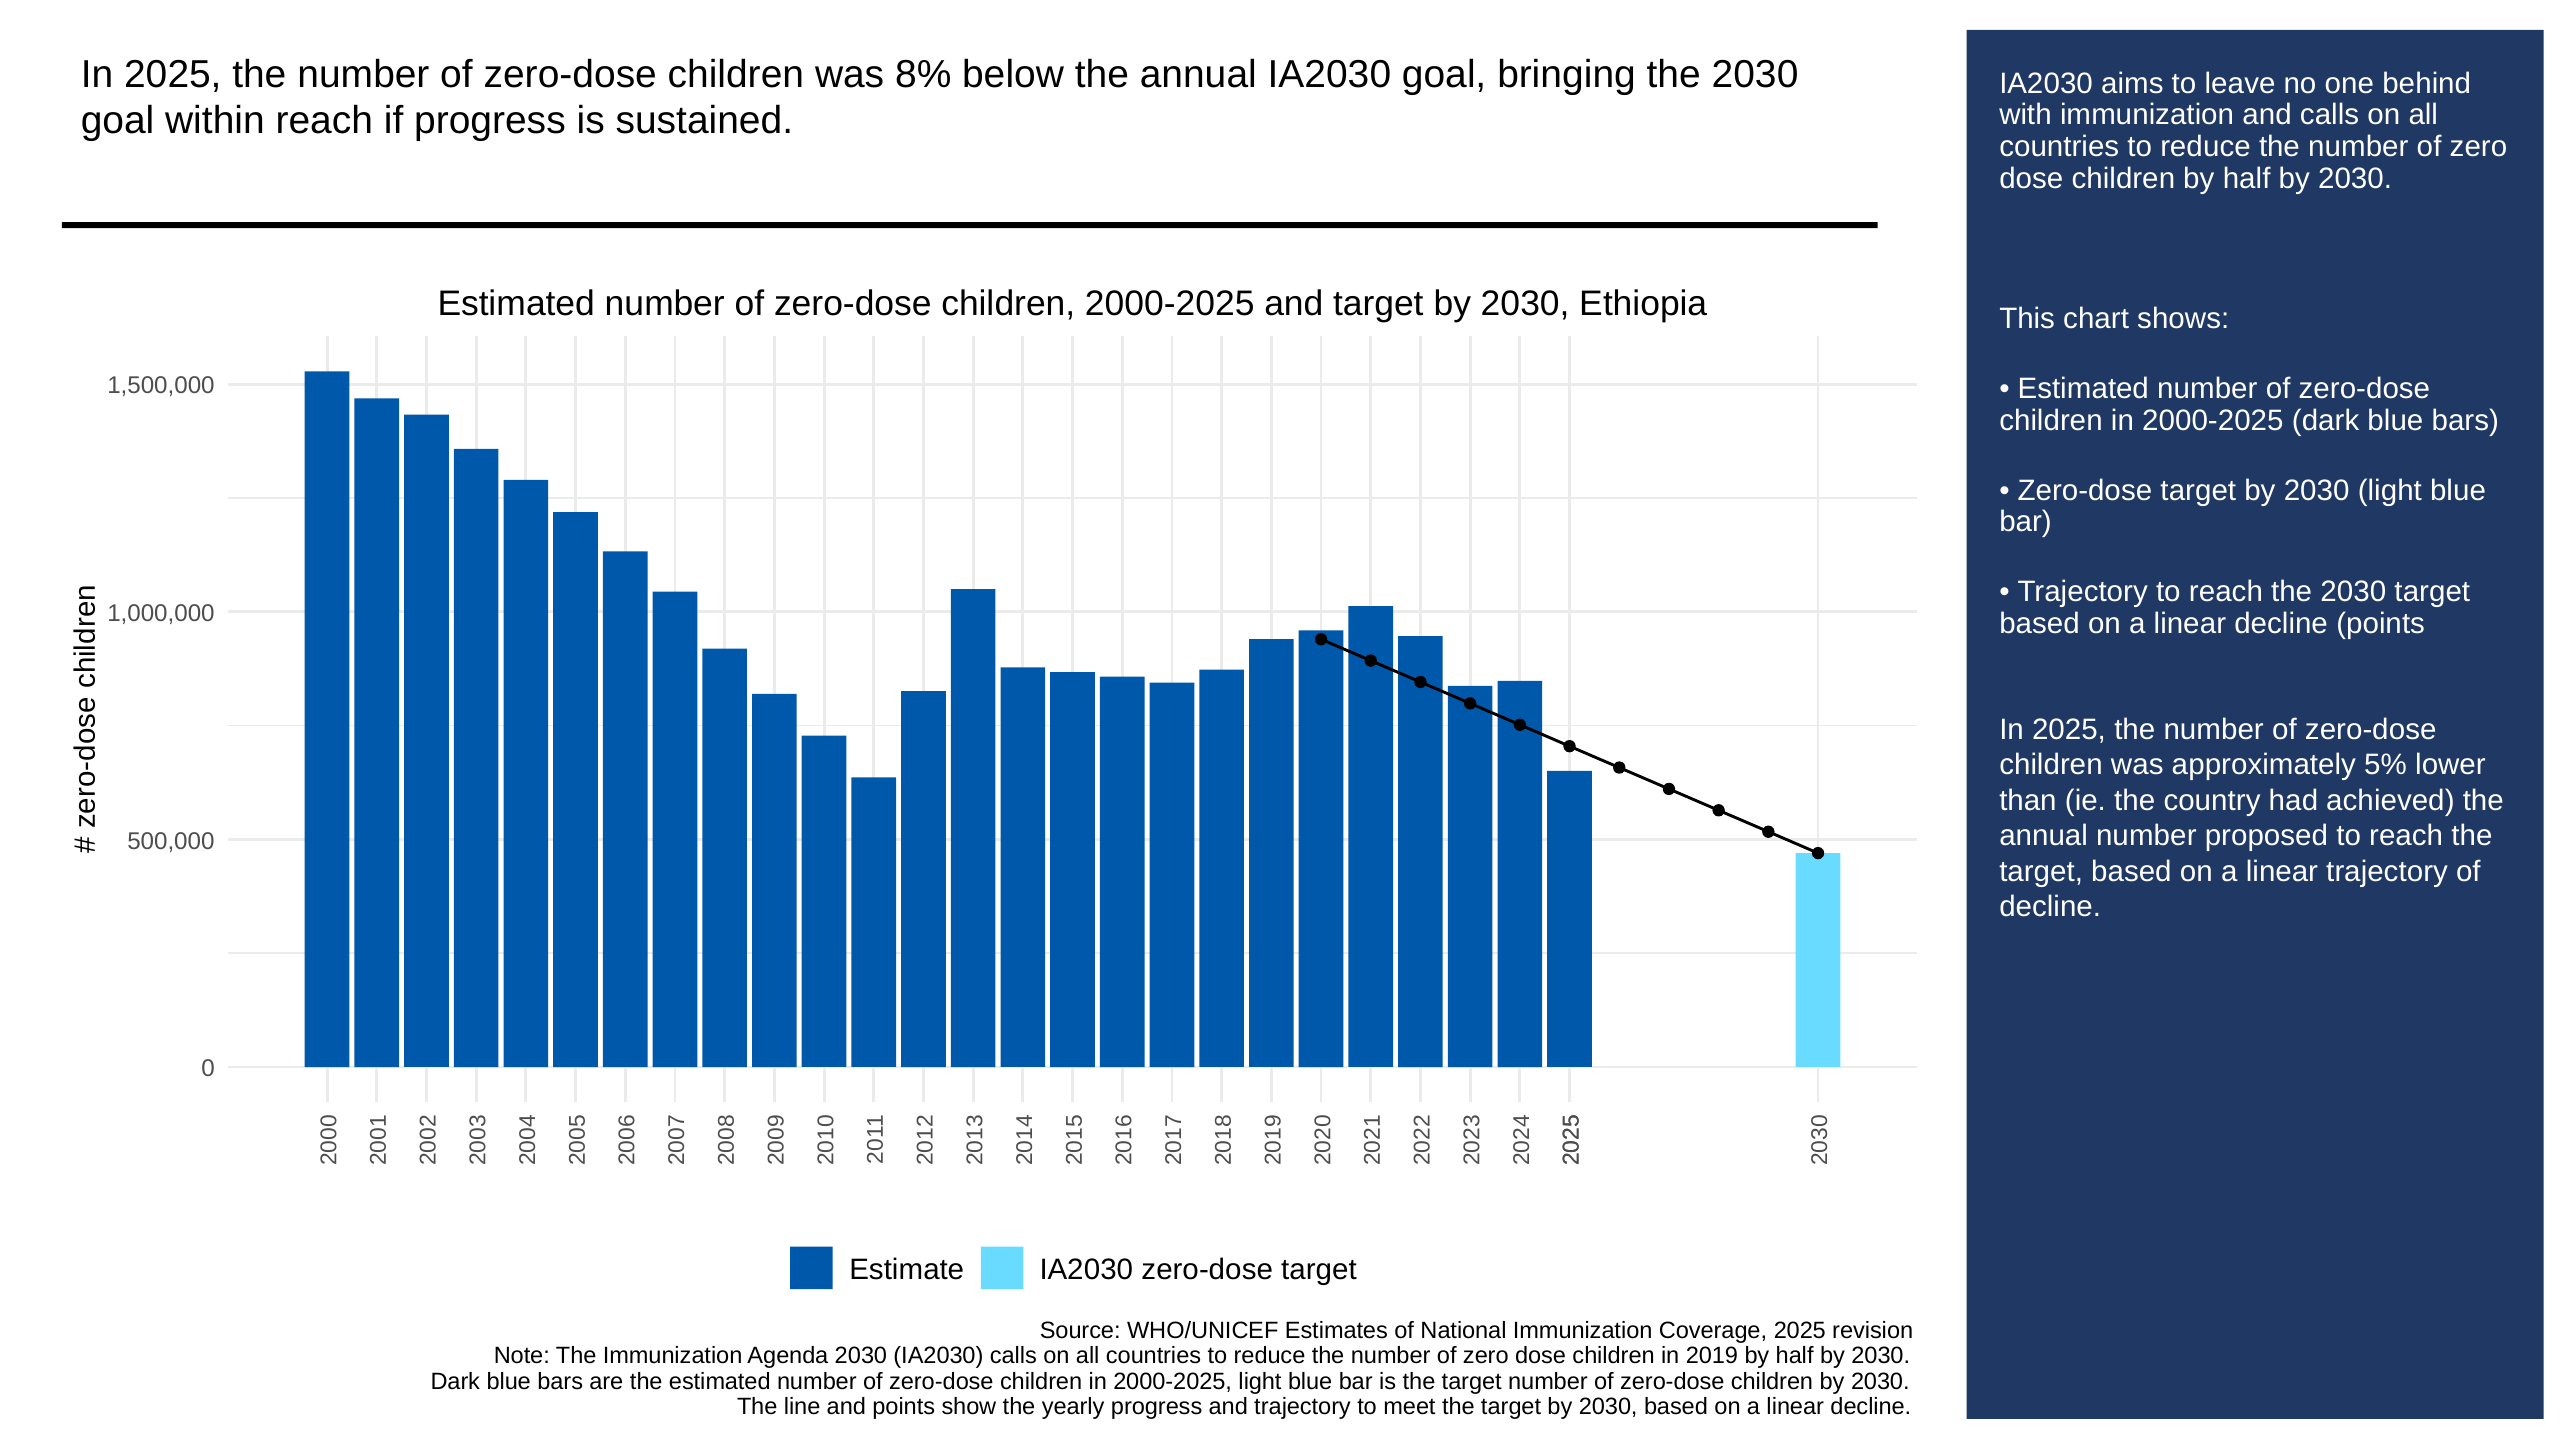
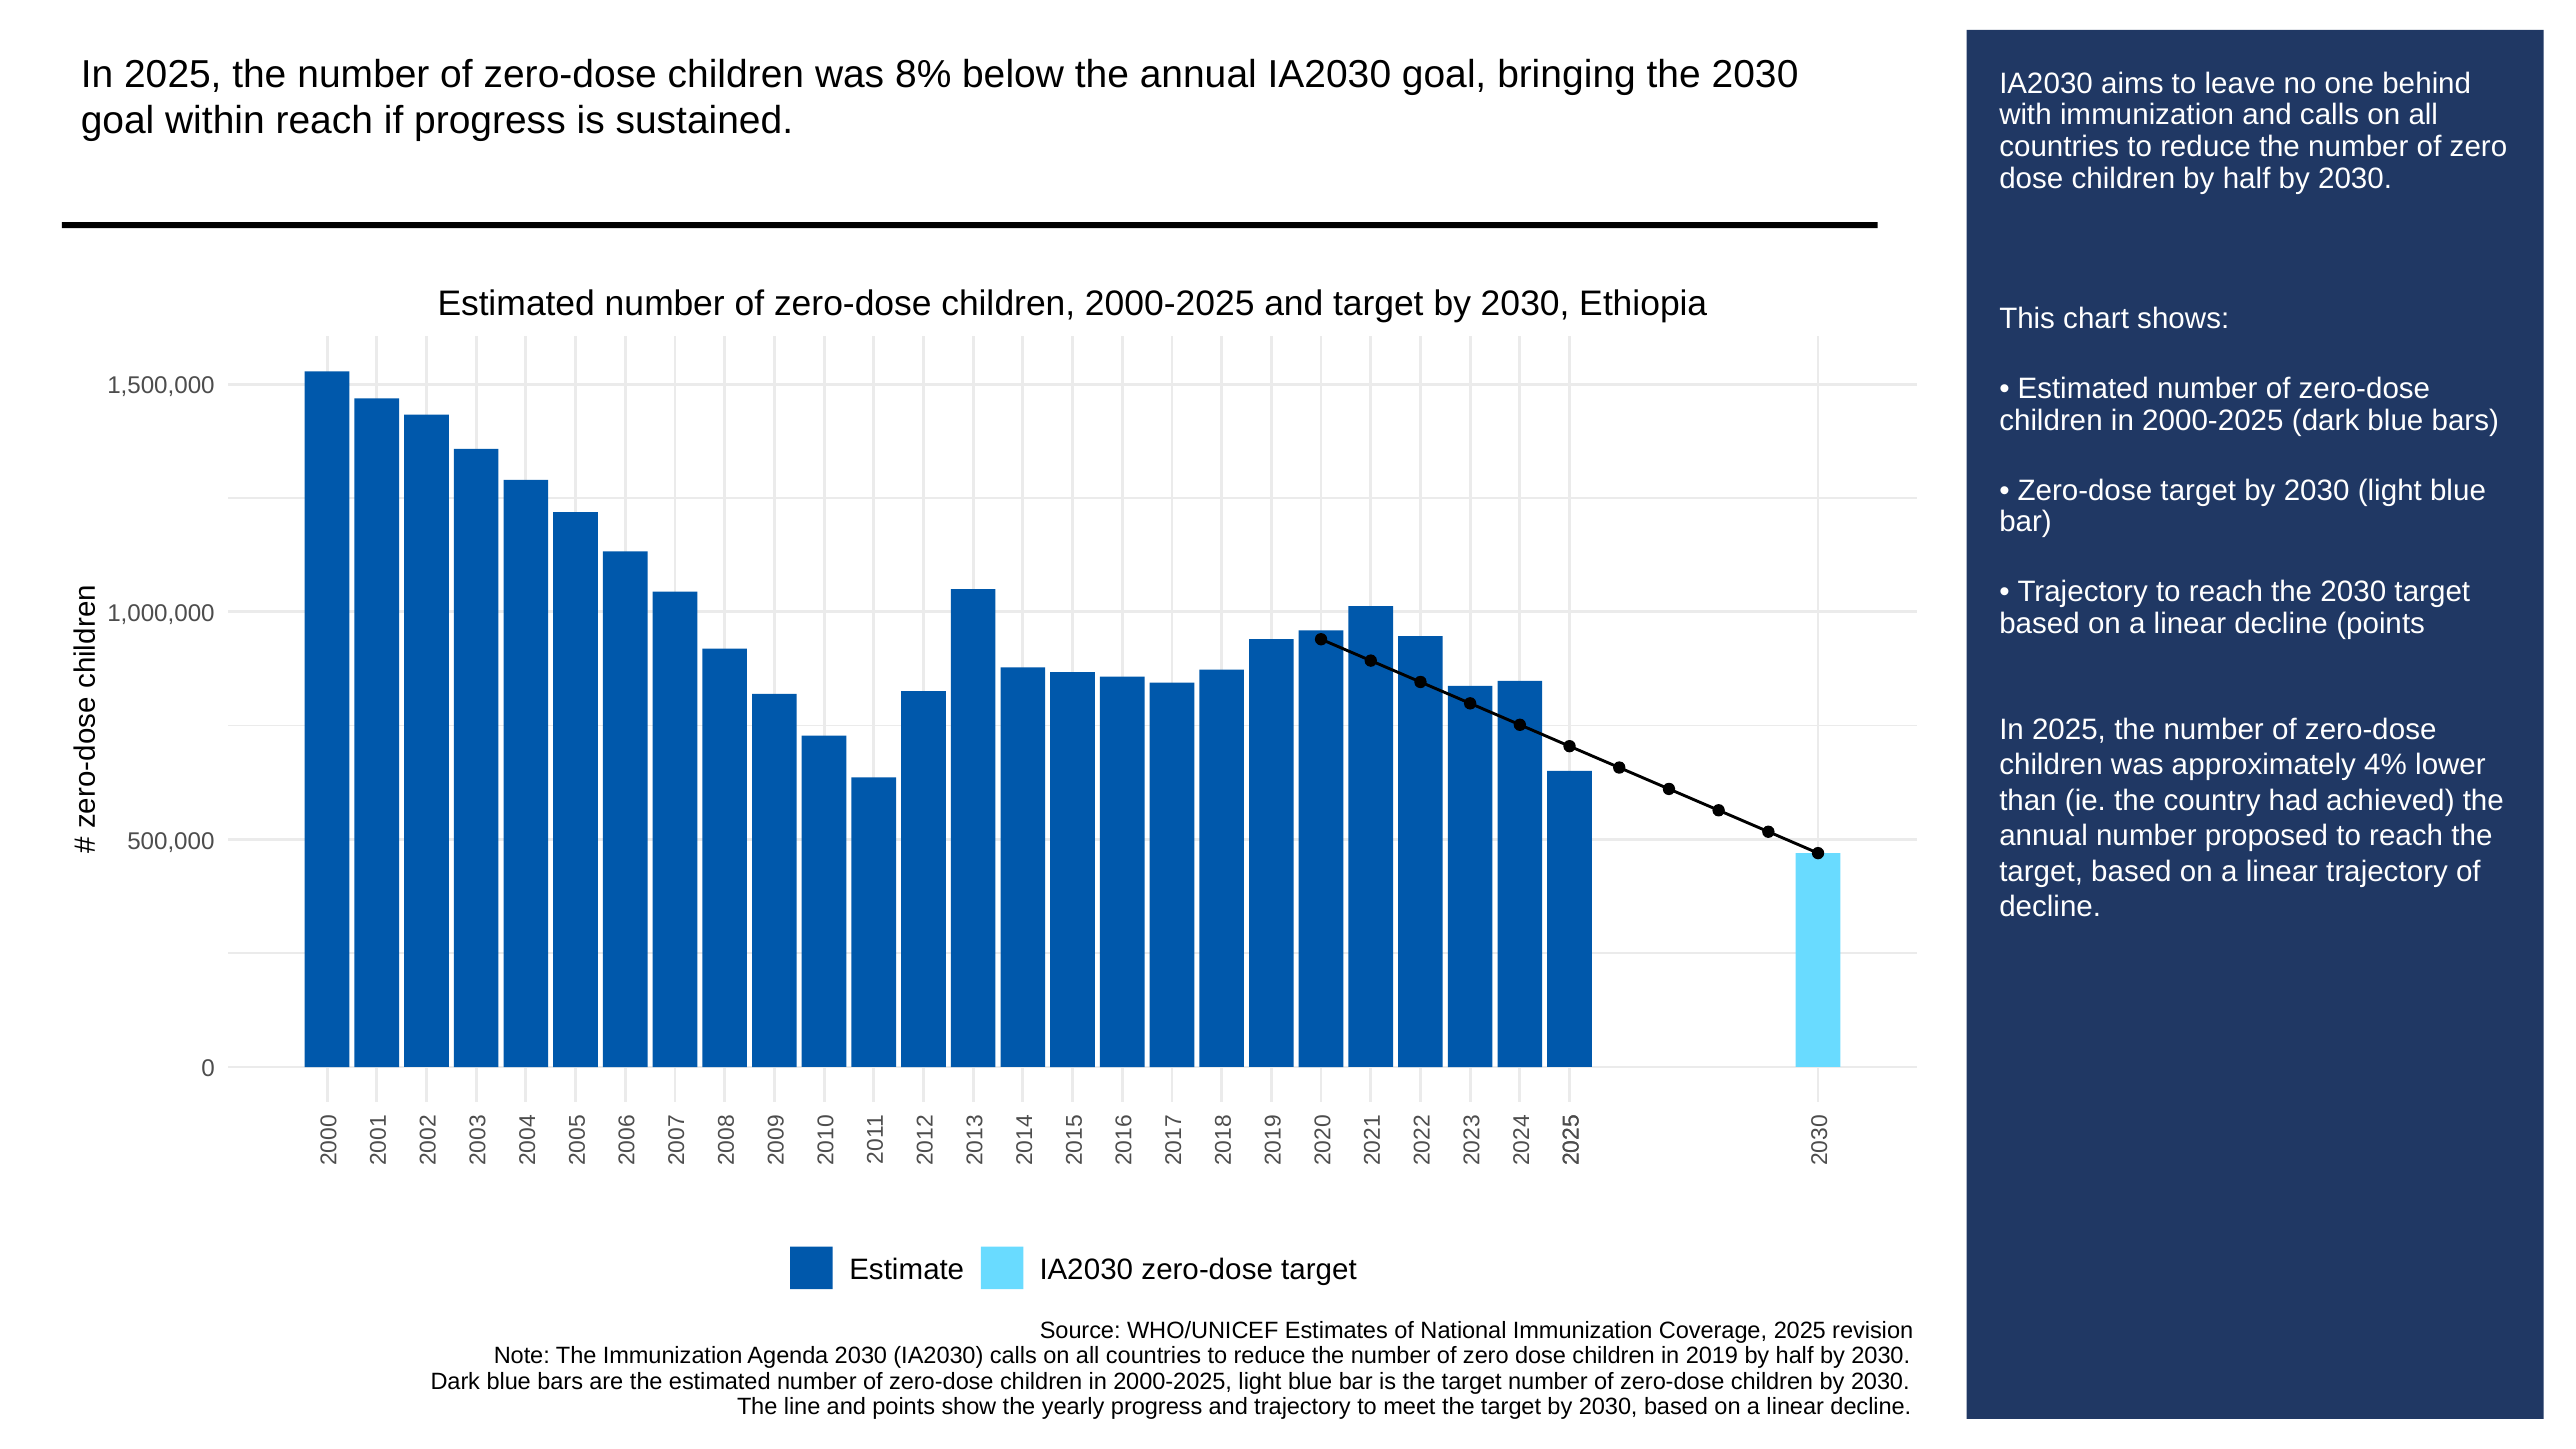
5%: 5% -> 4% (2386, 765)
